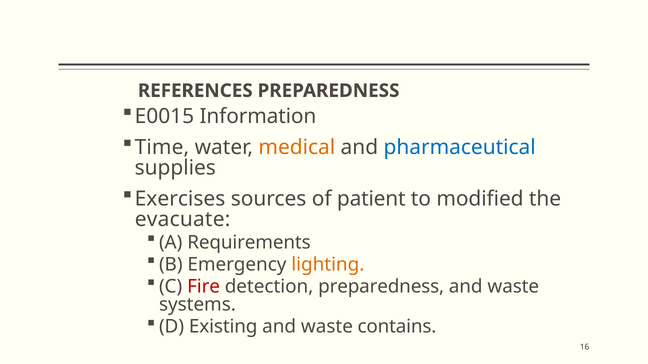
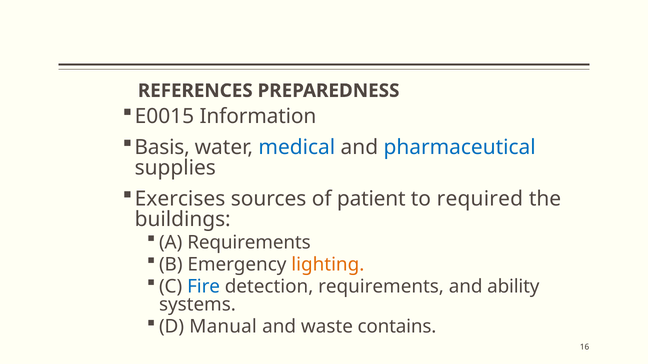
Time: Time -> Basis (162, 148)
medical colour: orange -> blue (297, 148)
modified: modified -> required (480, 199)
evacuate: evacuate -> buildings (183, 220)
Fire colour: red -> blue (204, 287)
detection preparedness: preparedness -> requirements (381, 287)
waste: waste -> ability (513, 287)
Existing: Existing -> Manual (223, 327)
